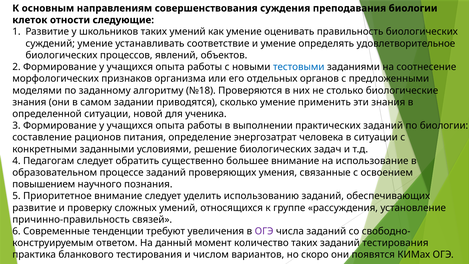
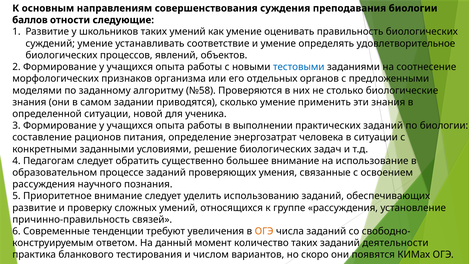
клеток: клеток -> баллов (30, 20)
№18: №18 -> №58 (201, 90)
повышением: повышением -> рассуждения (44, 184)
ОГЭ colour: purple -> orange (264, 231)
заданий тестирования: тестирования -> деятельности (395, 243)
